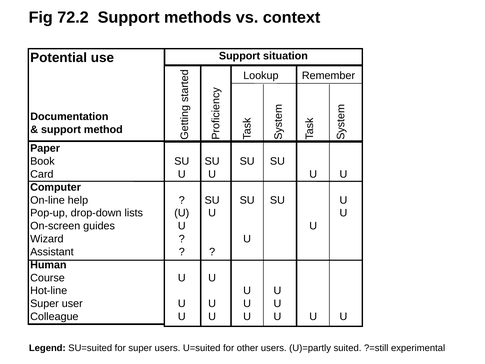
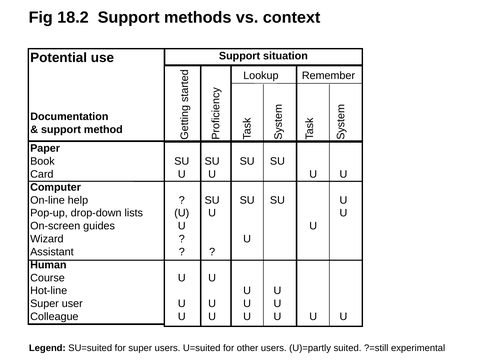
72.2: 72.2 -> 18.2 (73, 17)
